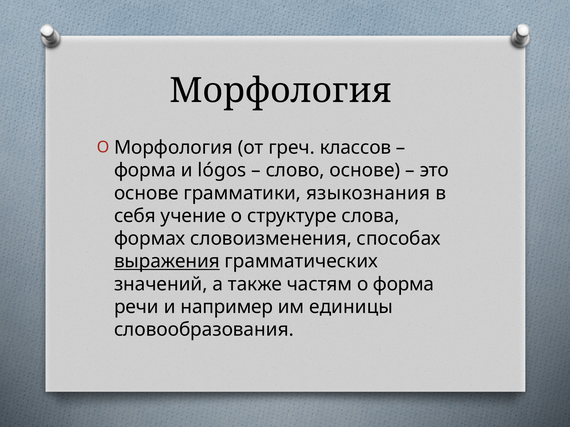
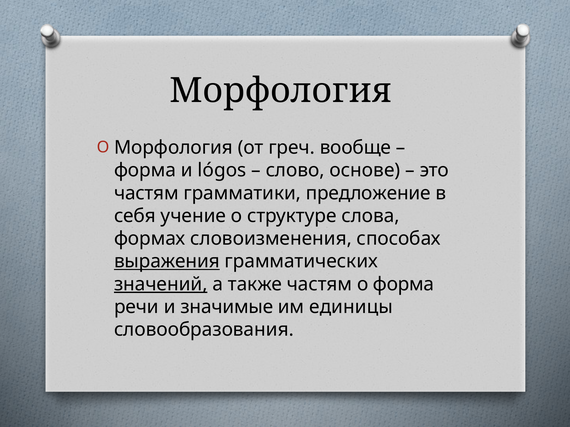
классов: классов -> вообще (355, 148)
основе: основе -> частям (146, 193)
языкознания: языкознания -> предложение (368, 193)
значений underline: none -> present (161, 284)
например: например -> значимые (227, 307)
